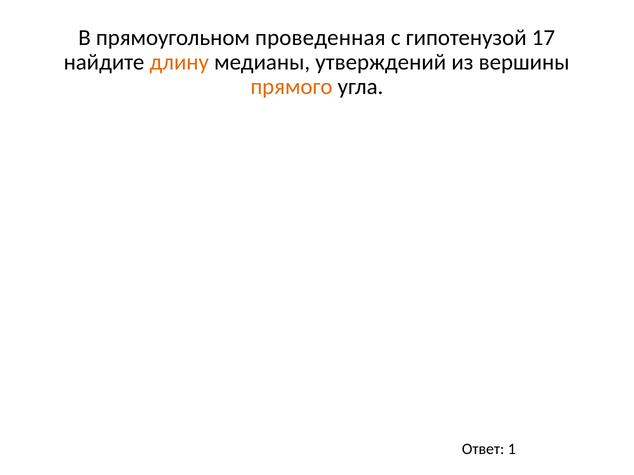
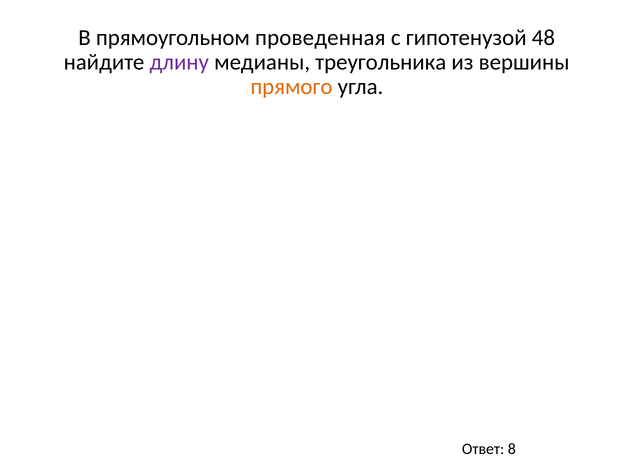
17: 17 -> 48 (543, 38)
длину colour: orange -> purple (179, 62)
утверждений: утверждений -> треугольника (381, 62)
1: 1 -> 8 (512, 450)
